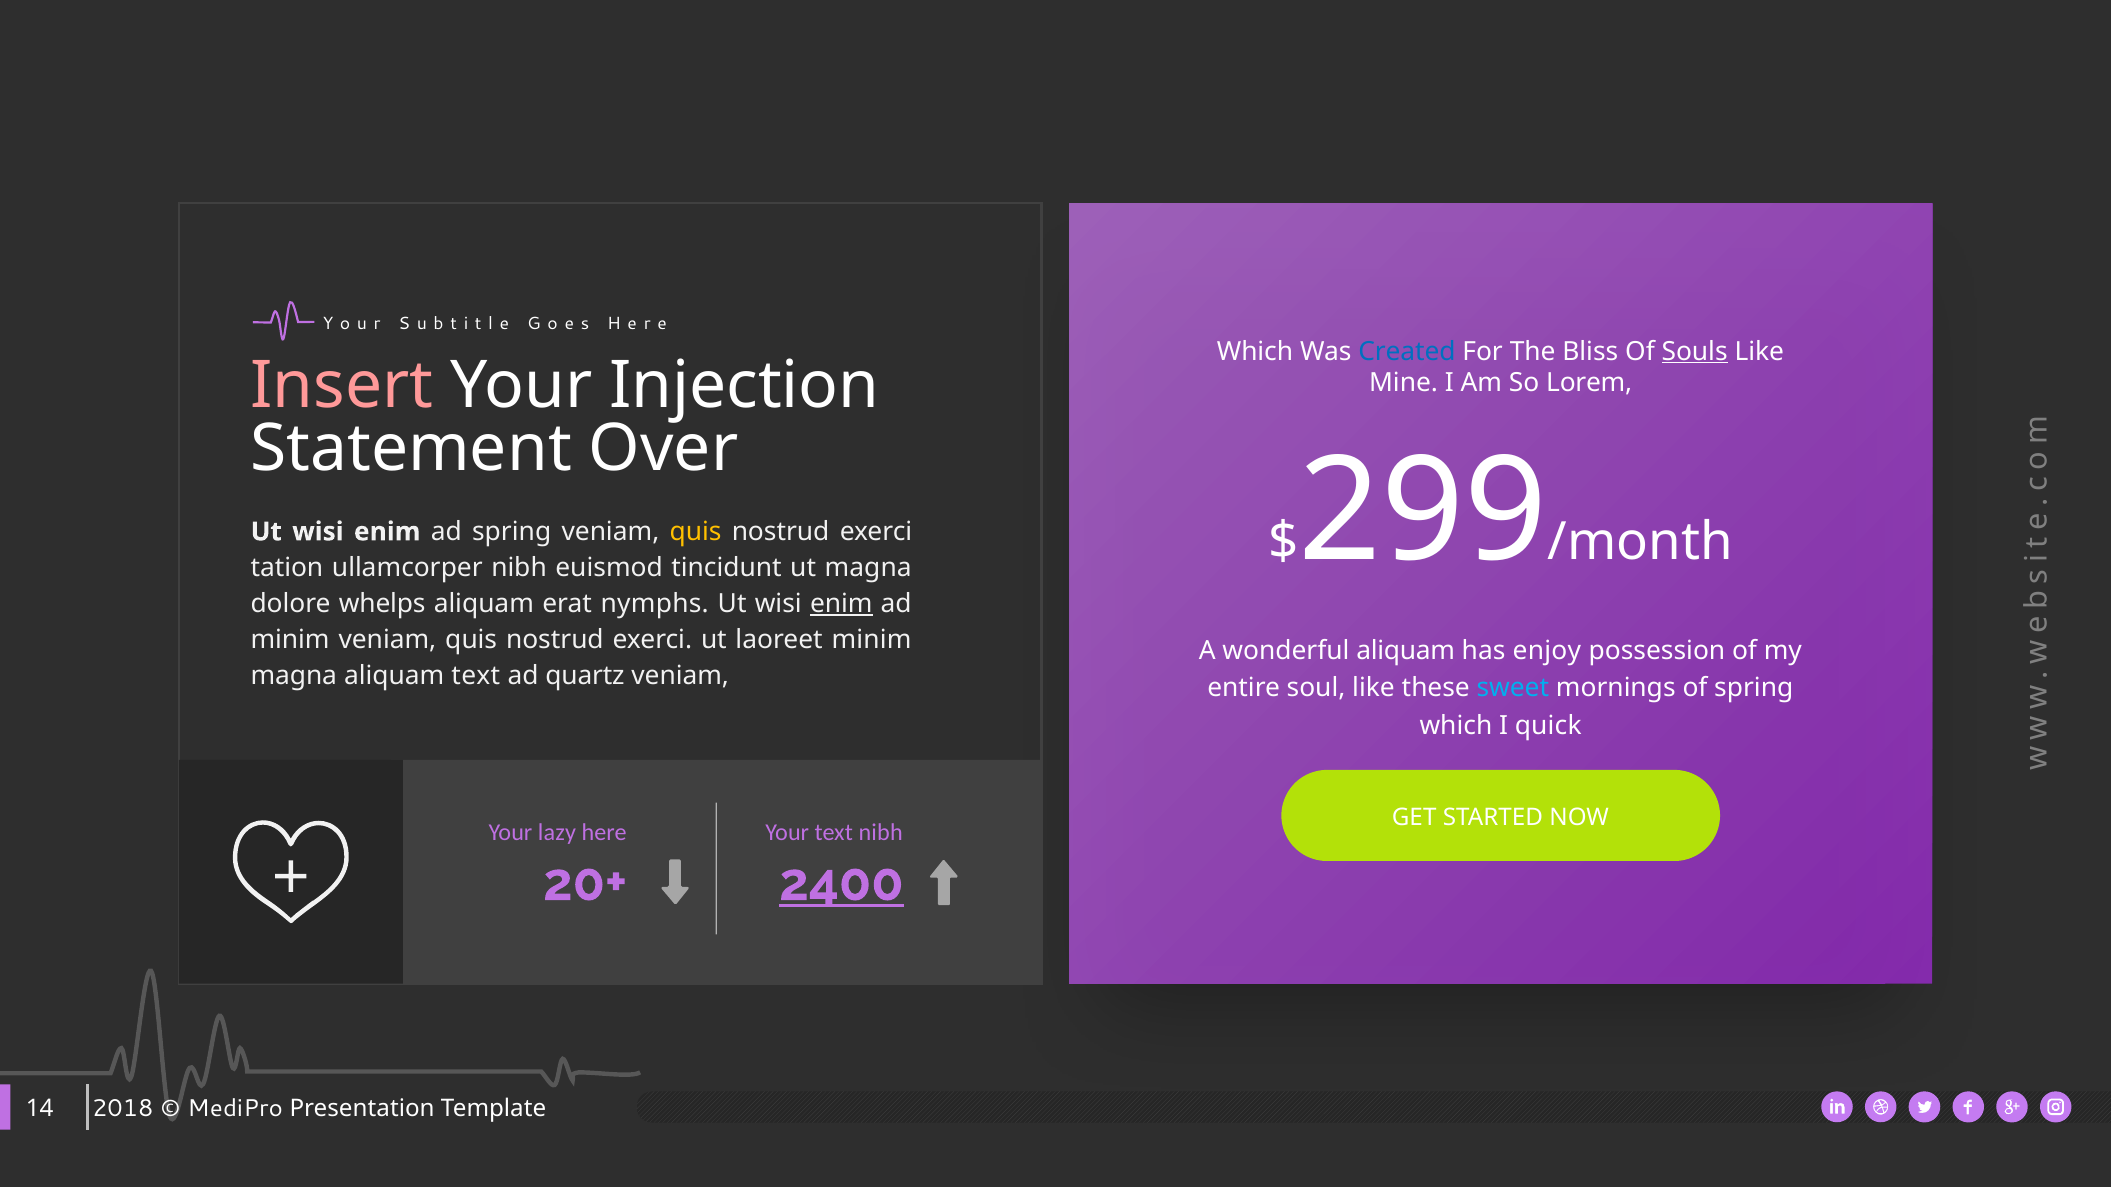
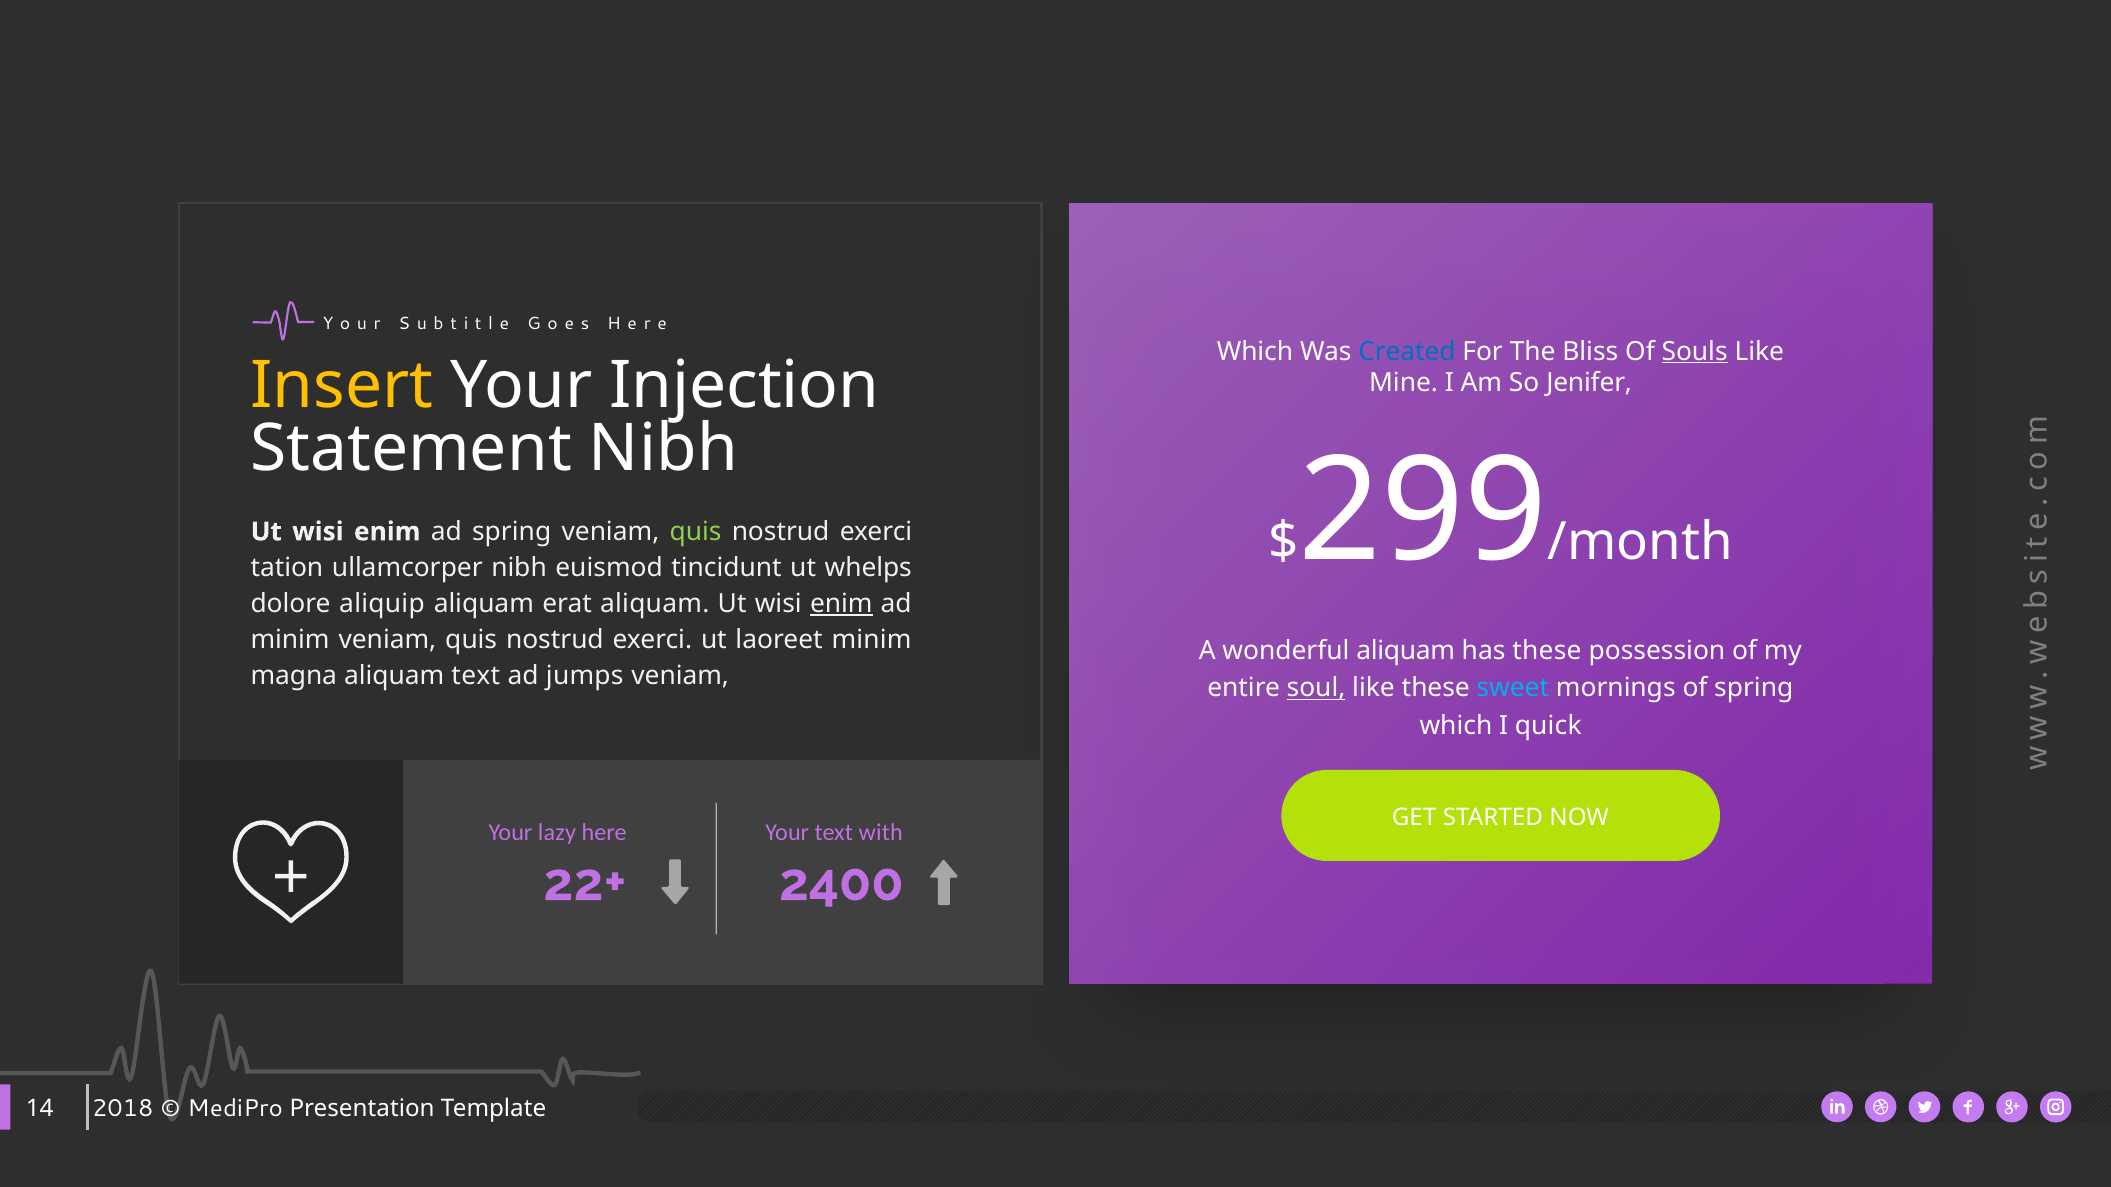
Insert colour: pink -> yellow (342, 386)
Lorem: Lorem -> Jenifer (1589, 383)
Statement Over: Over -> Nibh (663, 449)
quis colour: yellow -> light green (696, 532)
ut magna: magna -> whelps (868, 568)
whelps: whelps -> aliquip (382, 604)
erat nymphs: nymphs -> aliquam (655, 604)
has enjoy: enjoy -> these (1547, 651)
quartz: quartz -> jumps (585, 676)
soul underline: none -> present (1316, 689)
text nibh: nibh -> with (881, 833)
20+: 20+ -> 22+ (585, 883)
2400 underline: present -> none (841, 883)
